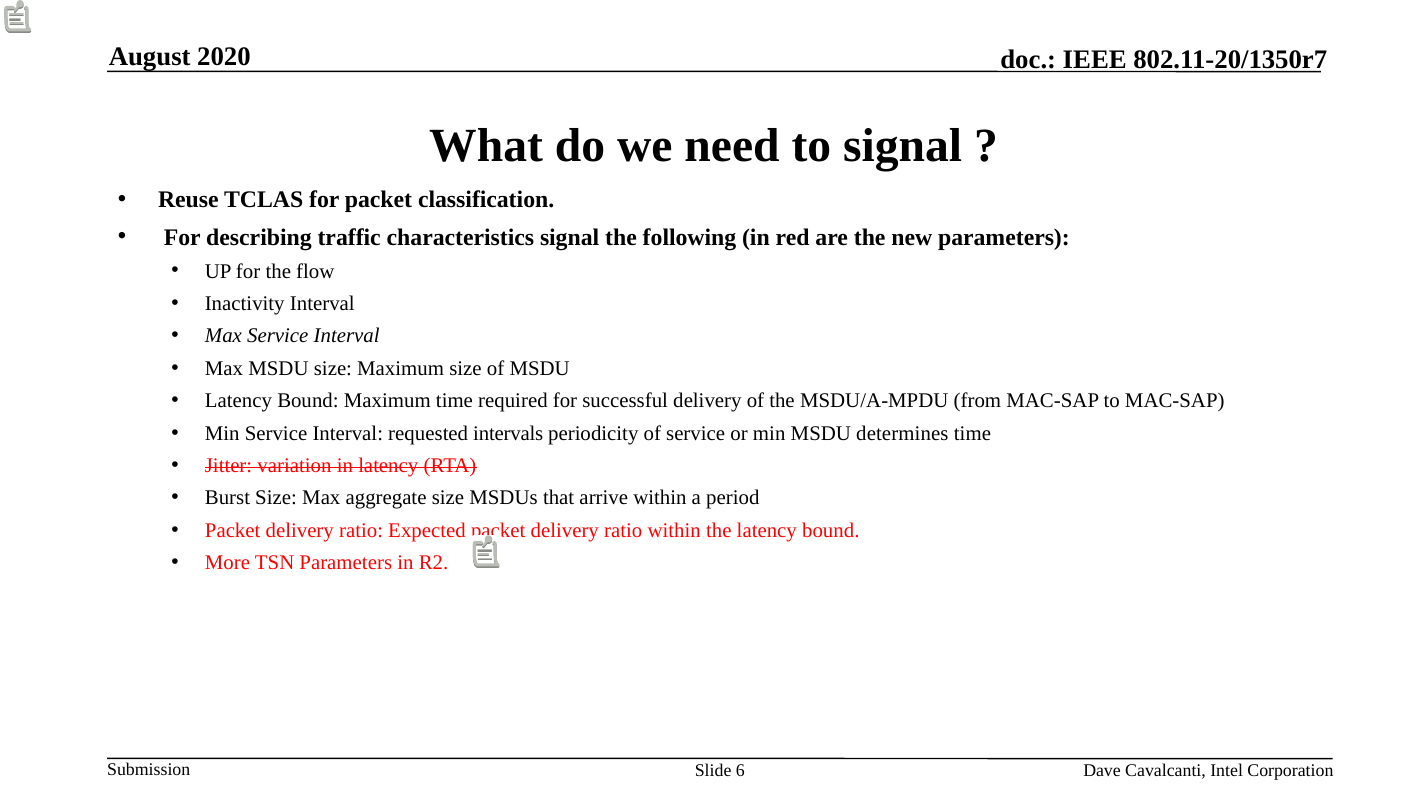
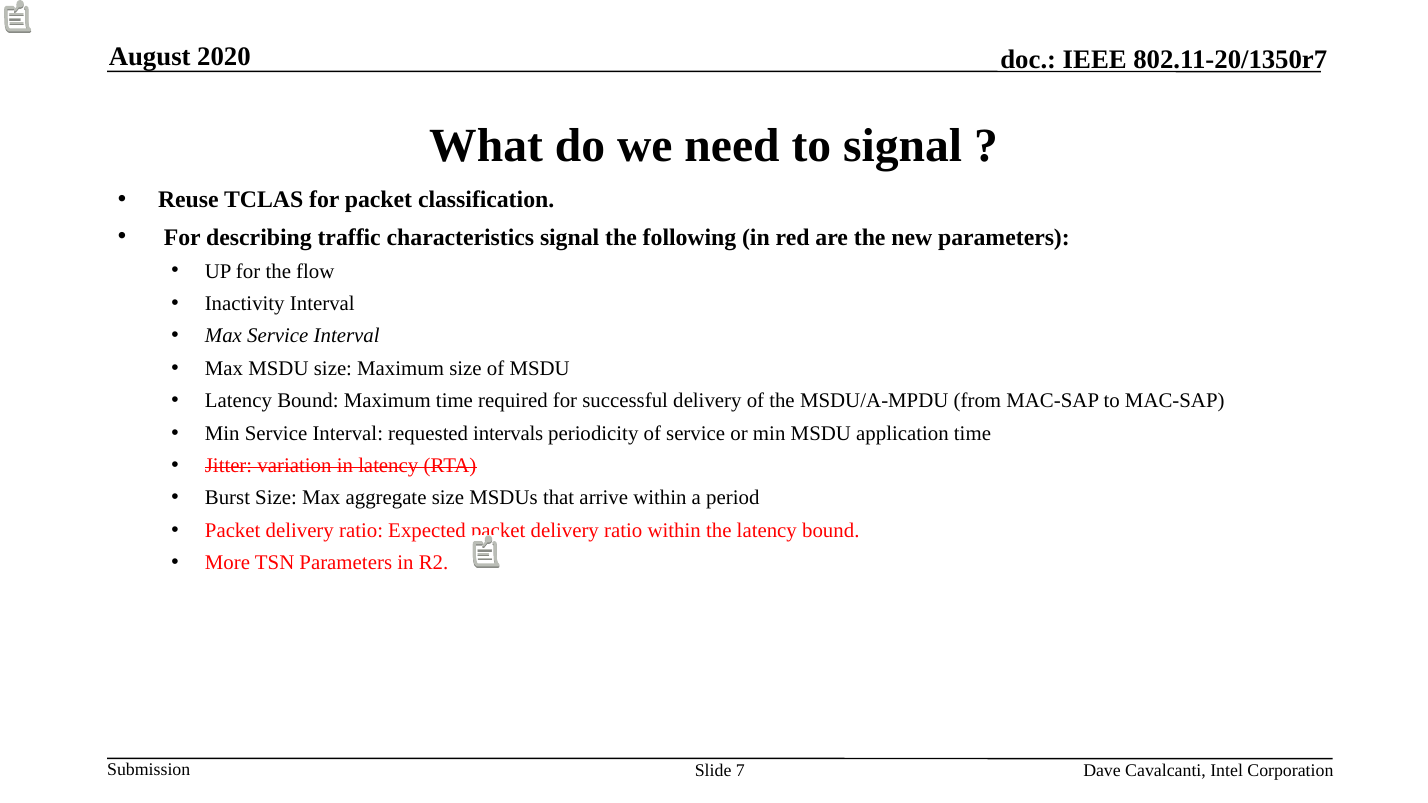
determines: determines -> application (902, 433)
6: 6 -> 7 (740, 770)
